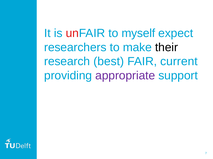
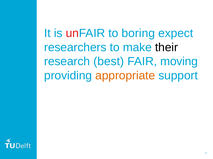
myself: myself -> boring (138, 33)
current: current -> moving (179, 62)
appropriate colour: purple -> orange (125, 76)
